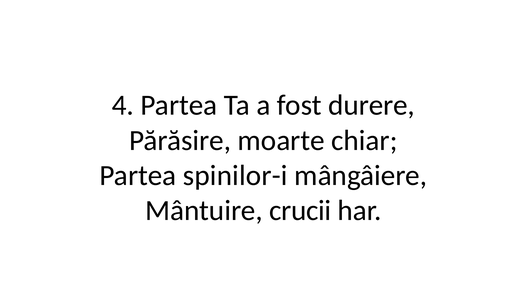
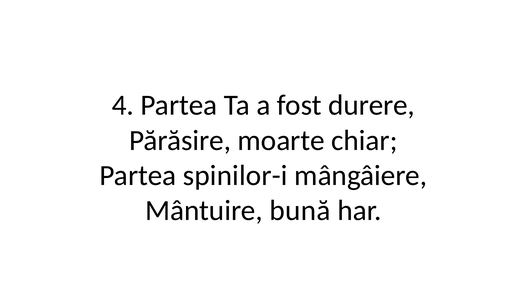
crucii: crucii -> bună (300, 211)
